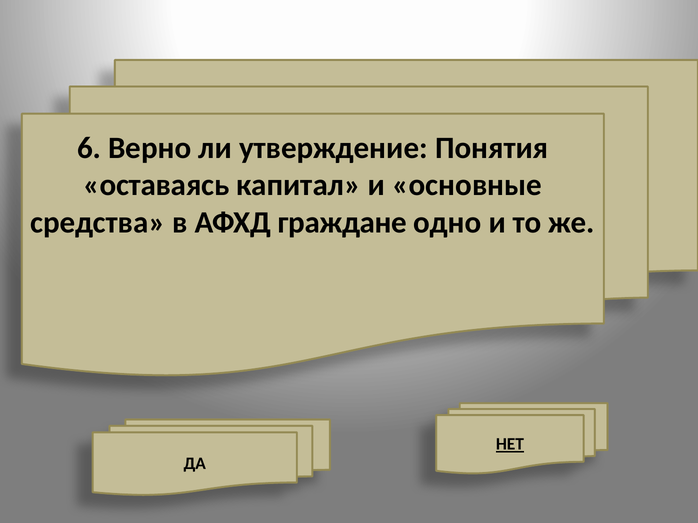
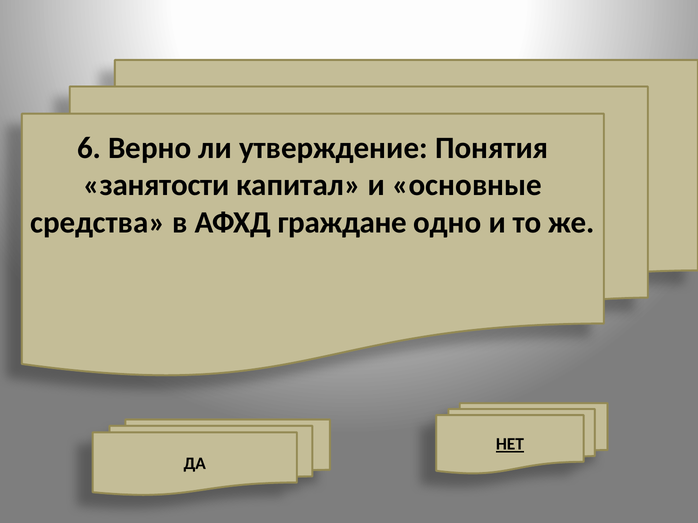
оставаясь: оставаясь -> занятости (156, 185)
